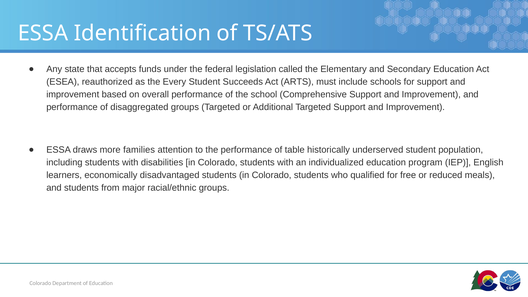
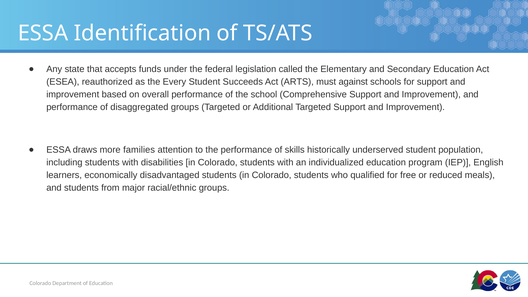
include: include -> against (353, 82)
table: table -> skills (295, 150)
